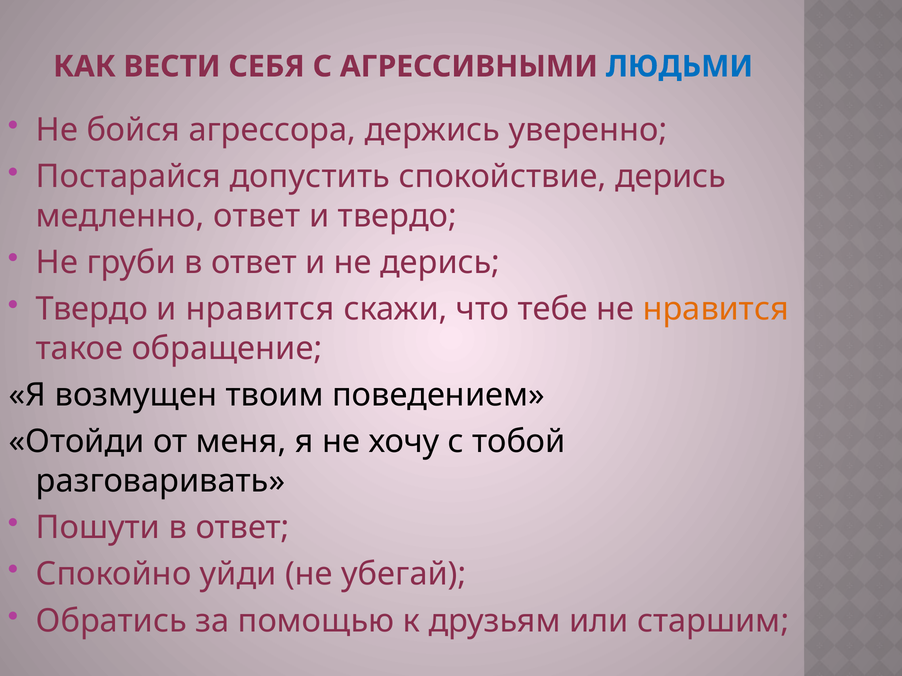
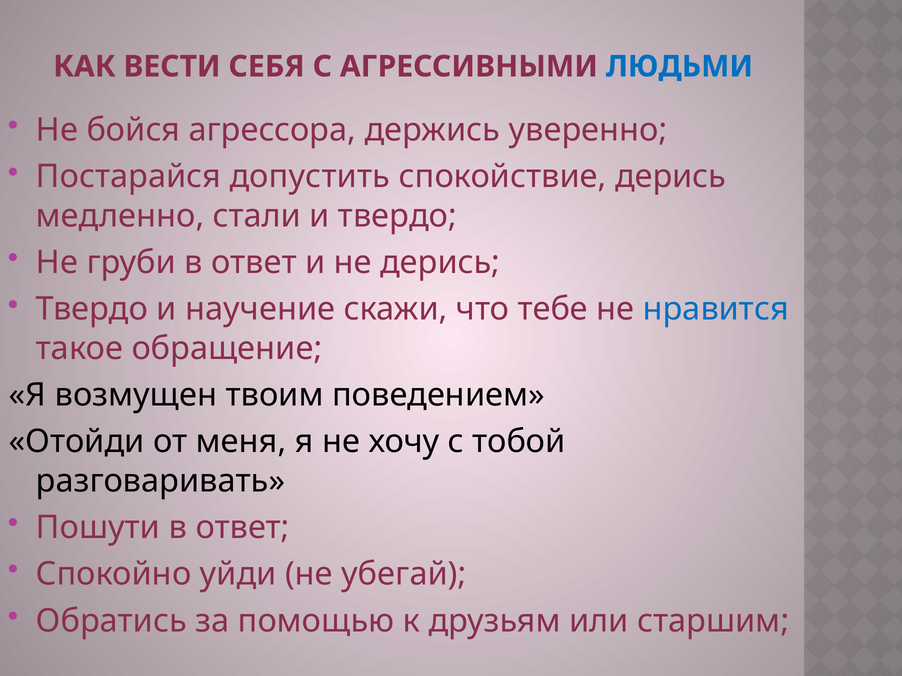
медленно ответ: ответ -> стали (257, 216)
и нравится: нравится -> научение (260, 309)
нравится colour: orange -> blue (716, 309)
